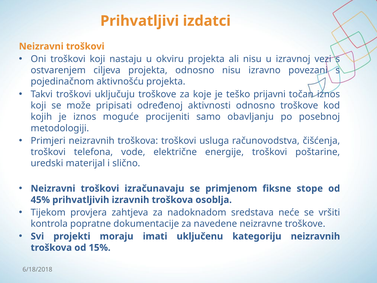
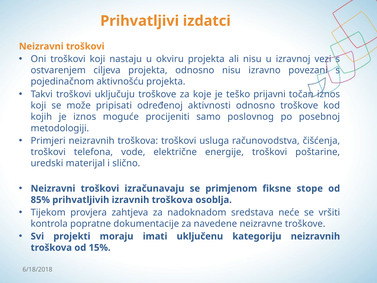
obavljanju: obavljanju -> poslovnog (251, 117)
45%: 45% -> 85% (40, 200)
